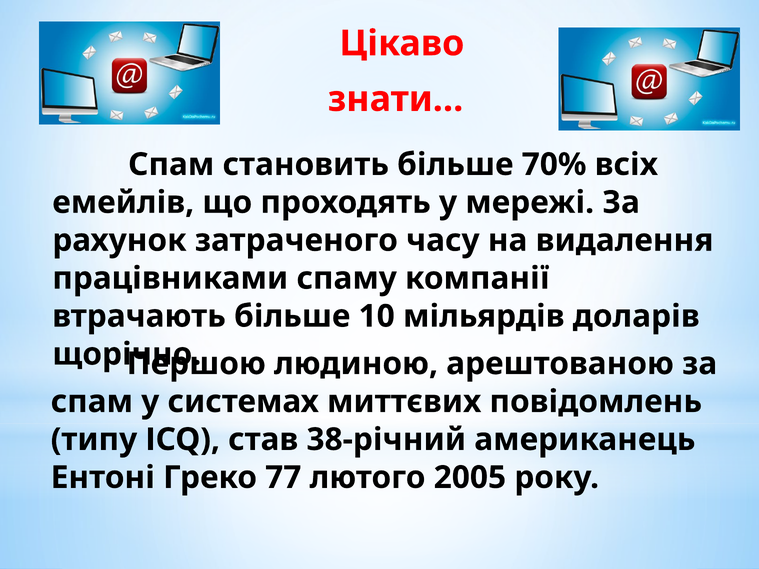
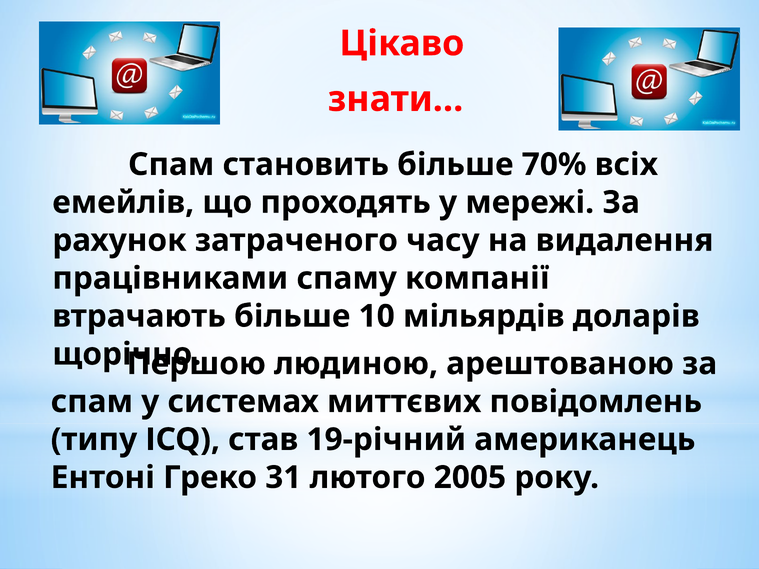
38-річний: 38-річний -> 19-річний (386, 440)
77: 77 -> 31 (283, 478)
